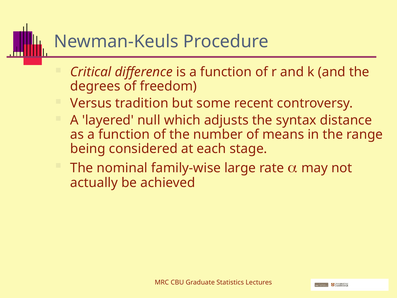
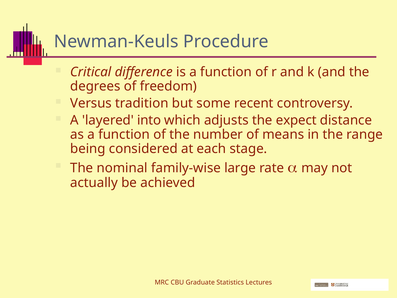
null: null -> into (149, 120)
syntax: syntax -> expect (296, 120)
